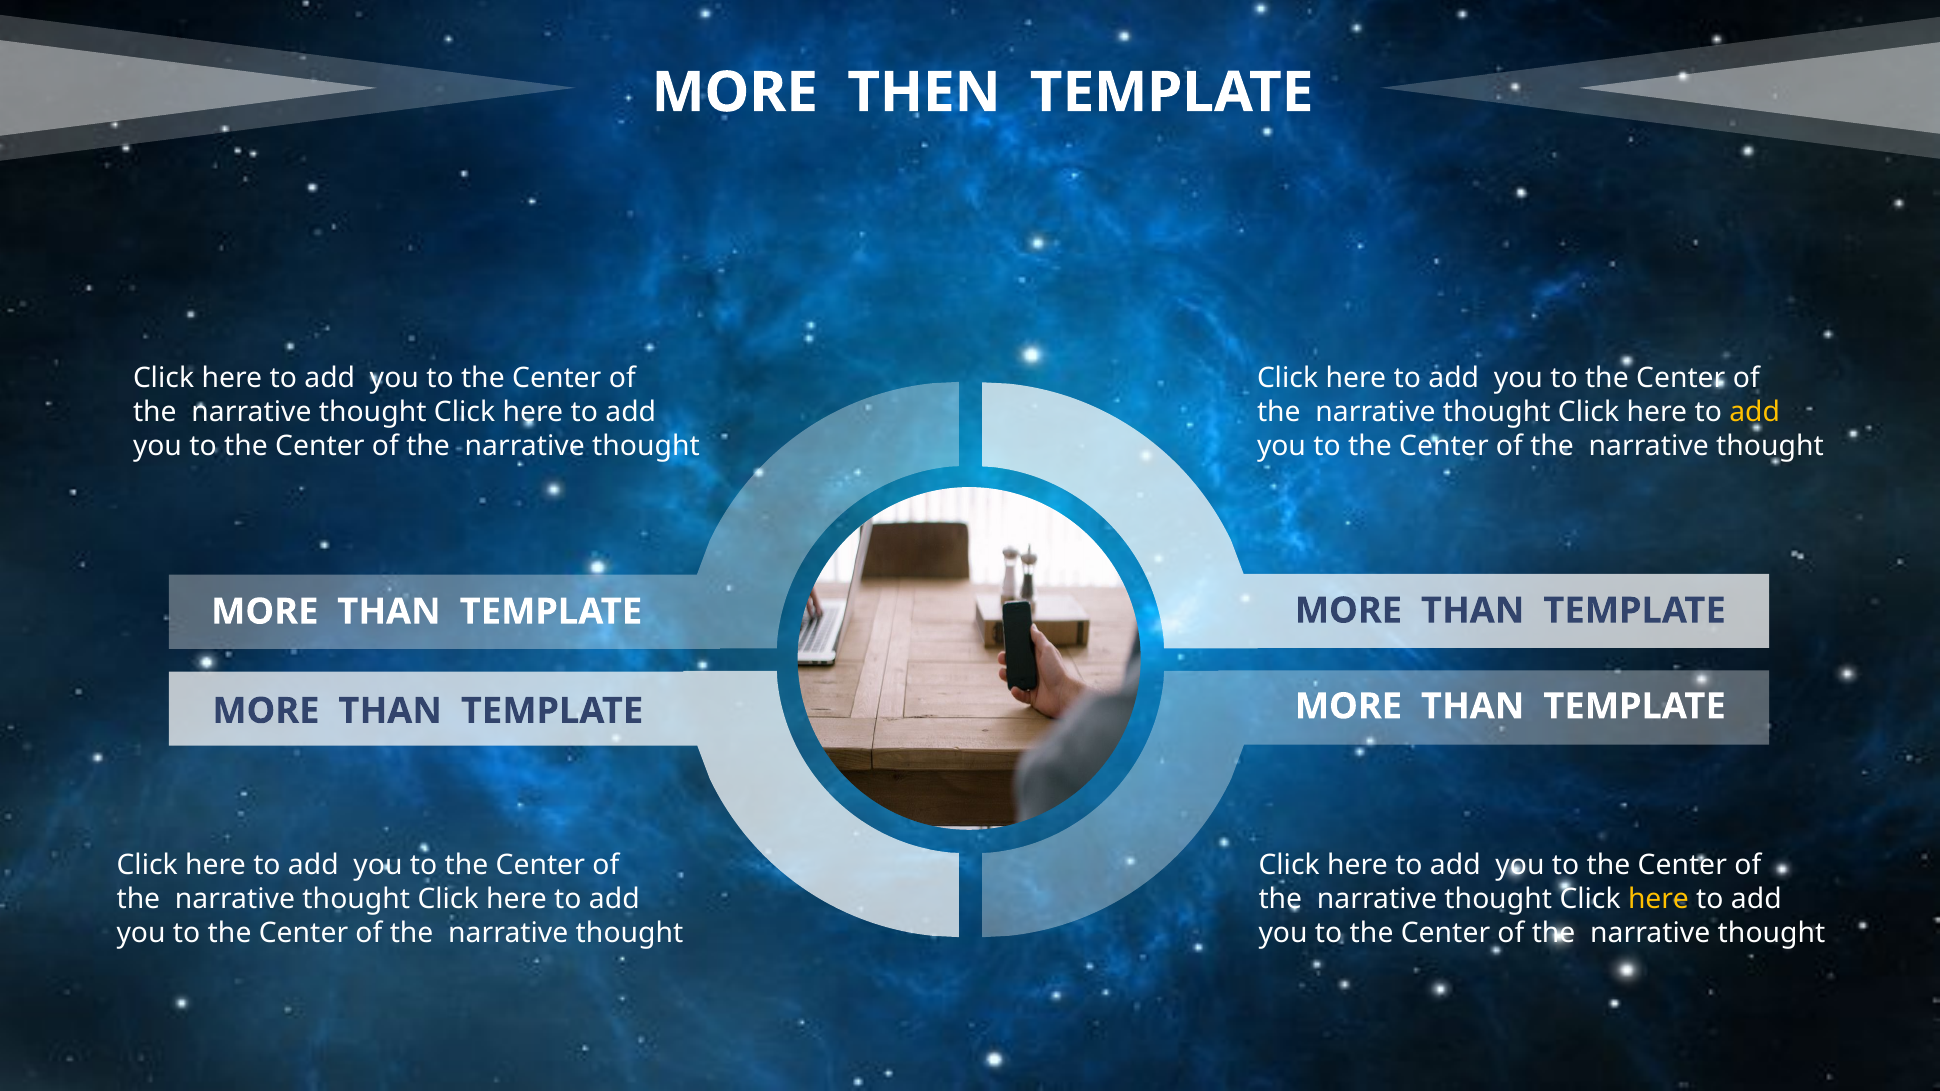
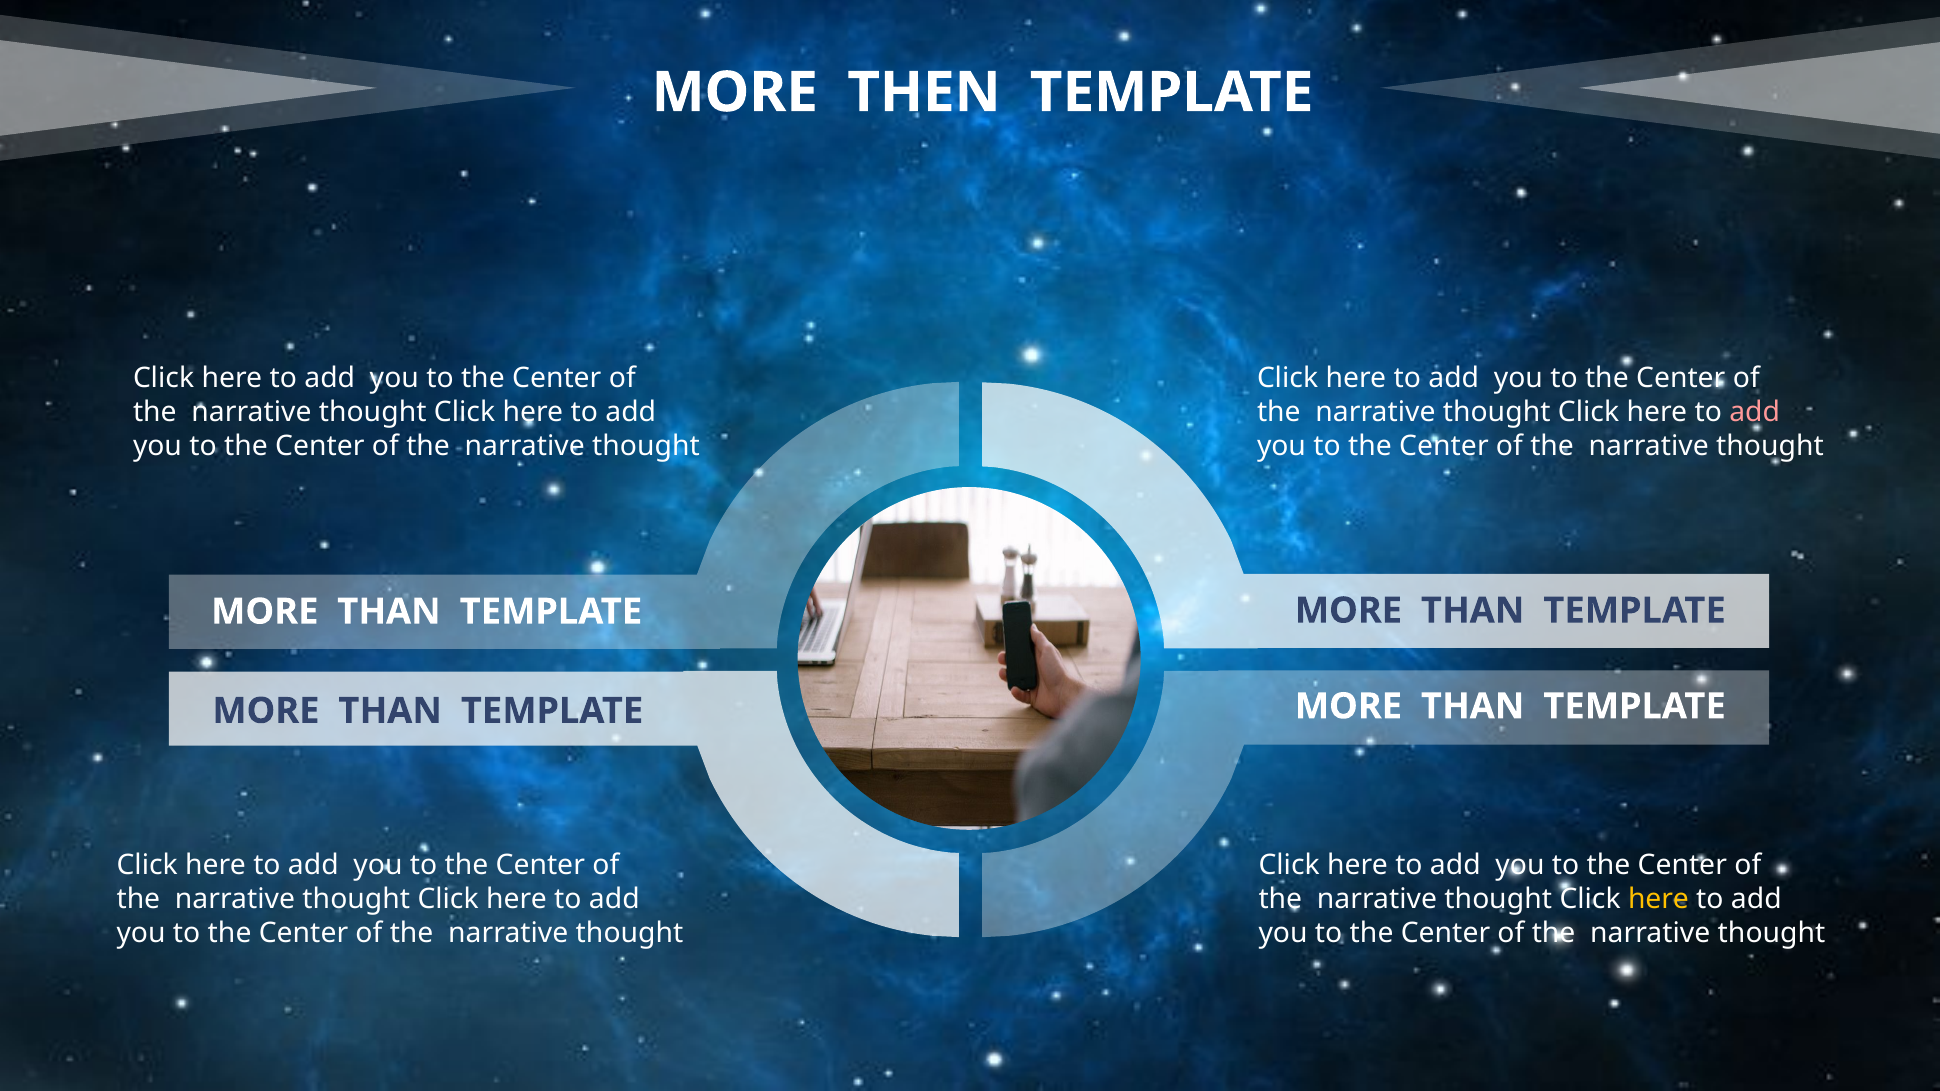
add colour: yellow -> pink (1755, 413)
